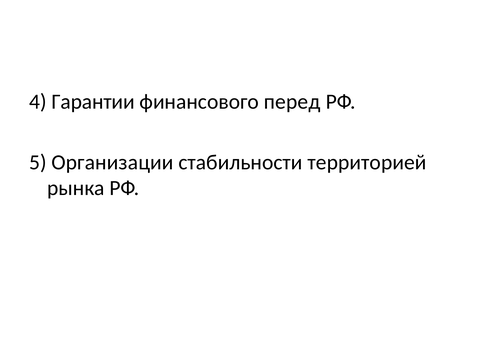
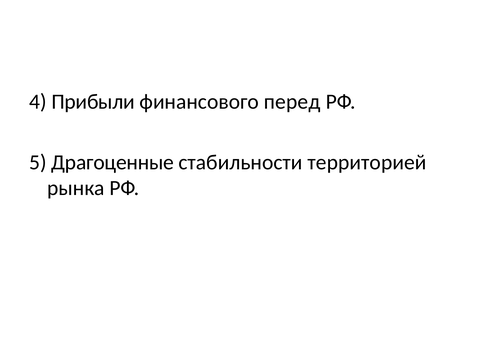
Гарантии: Гарантии -> Прибыли (93, 102)
Организации: Организации -> Драгоценные (113, 162)
